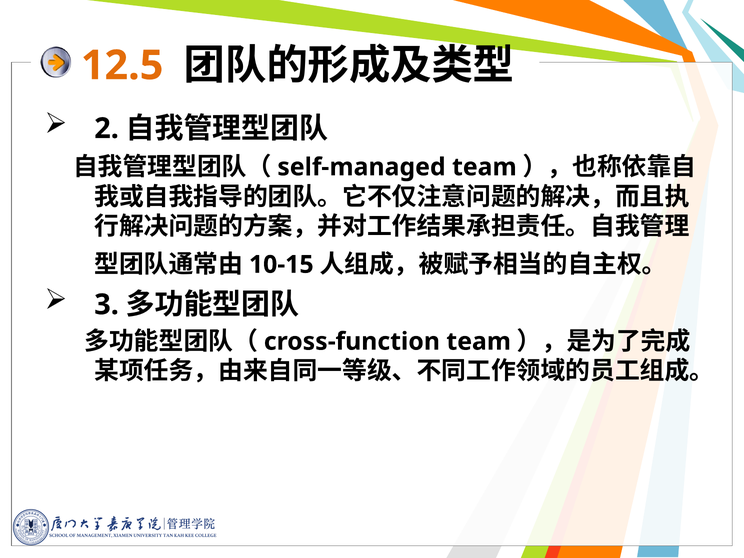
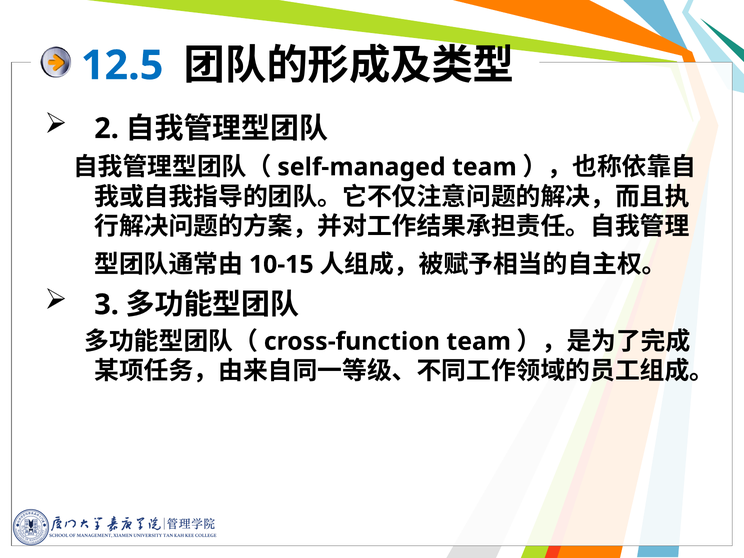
12.5 colour: orange -> blue (122, 66)
